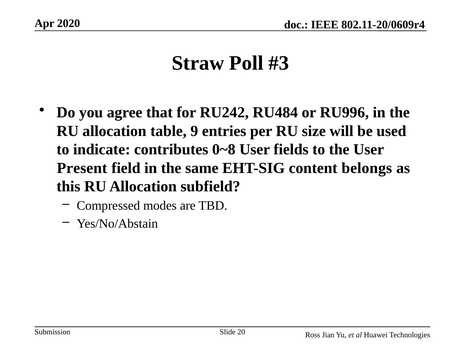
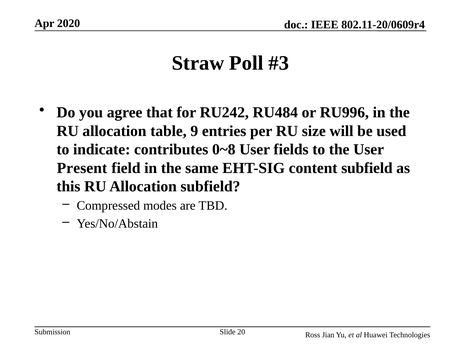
content belongs: belongs -> subfield (367, 168)
